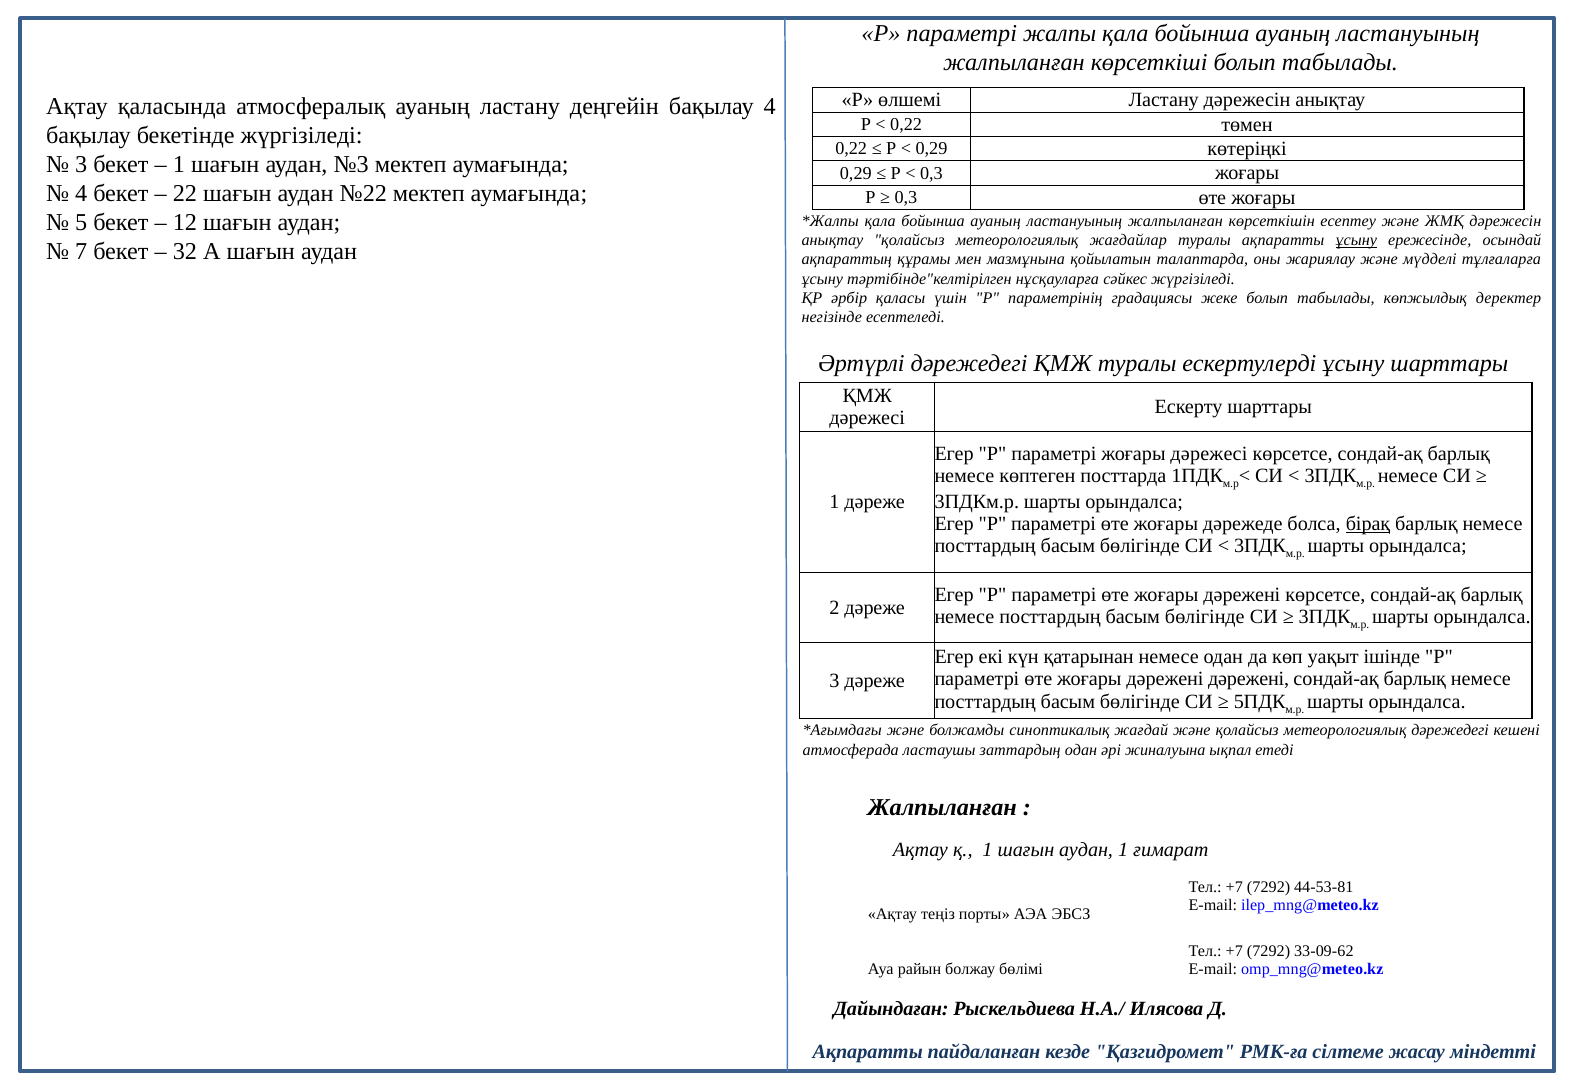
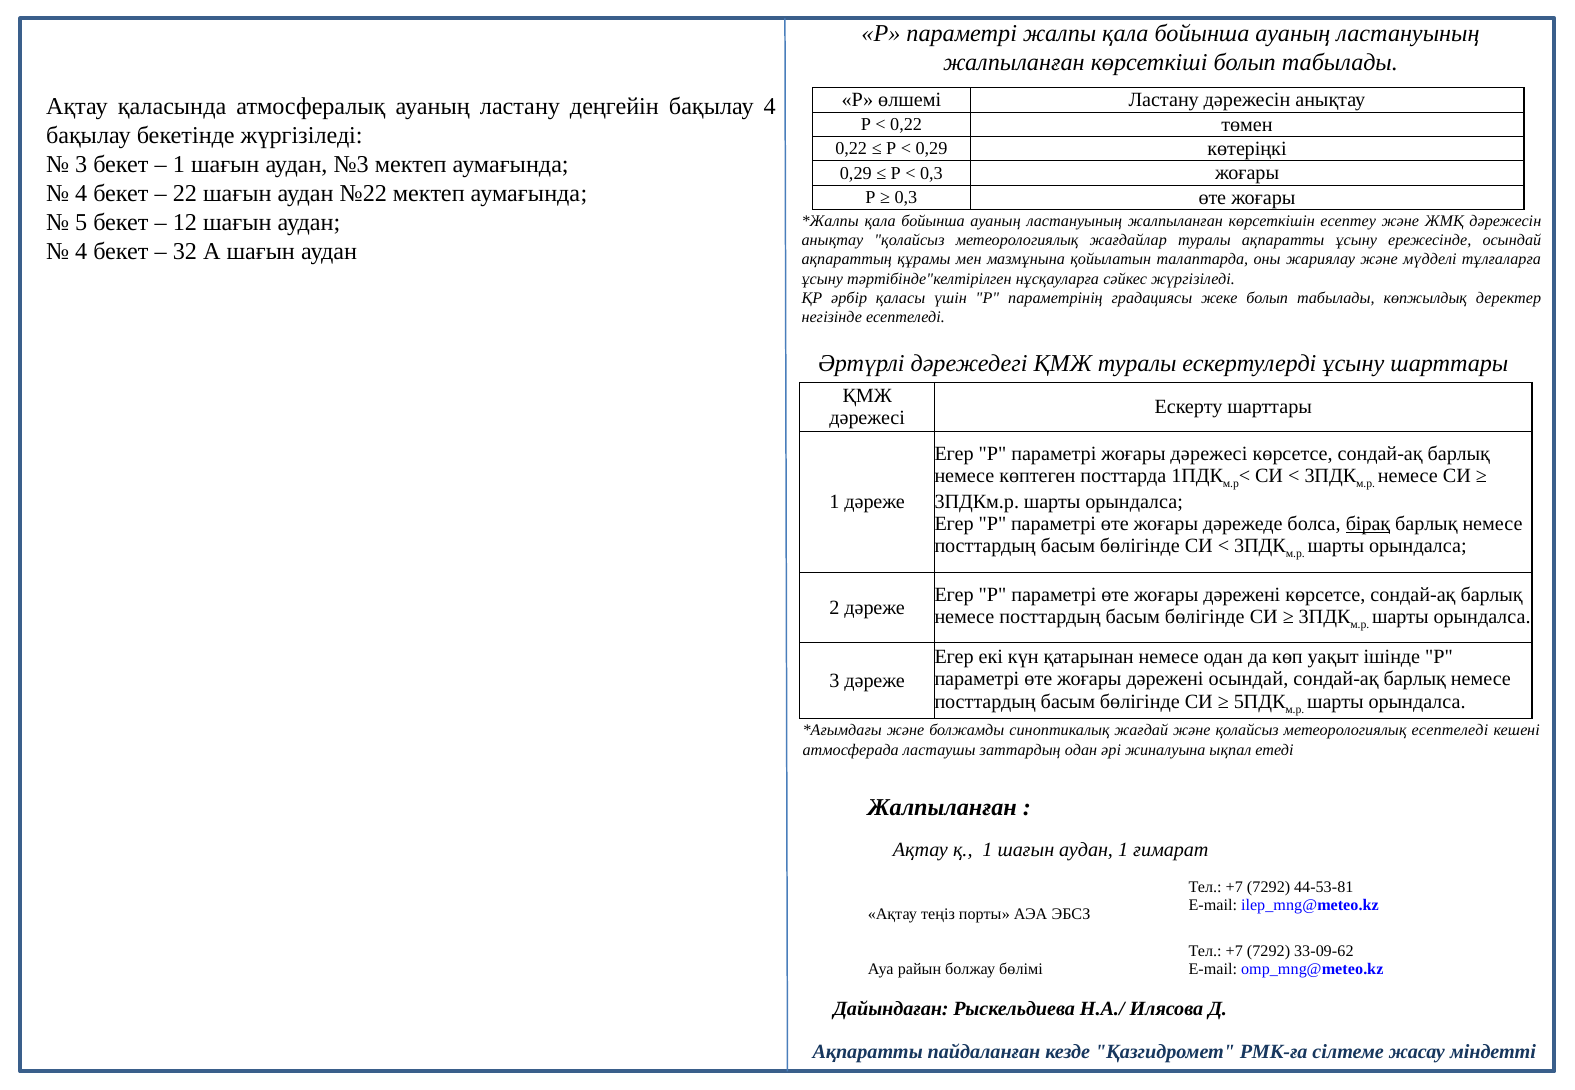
ұсыну underline: present -> none (1356, 240)
7: 7 -> 4 (81, 252)
дәрежені дәрежені: дәрежені -> осындай (1248, 679)
метеорологиялық дәрежедегі: дәрежедегі -> есептеледі (1450, 731)
